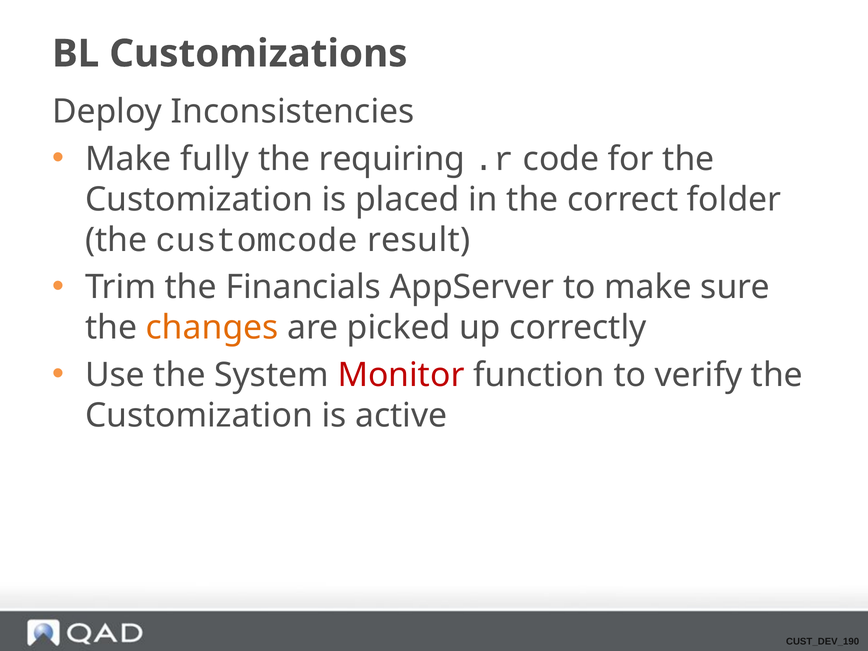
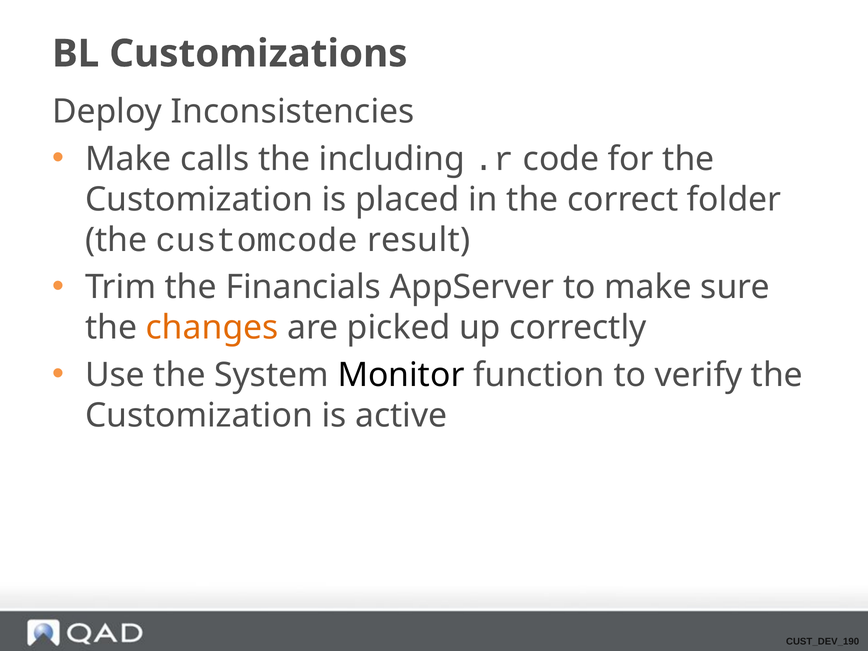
fully: fully -> calls (215, 159)
requiring: requiring -> including (392, 159)
Monitor colour: red -> black (401, 375)
